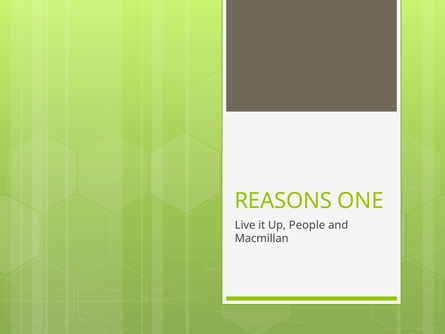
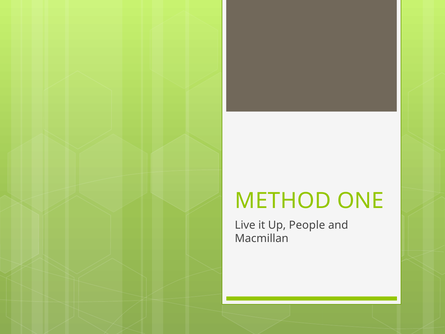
REASONS: REASONS -> METHOD (283, 201)
